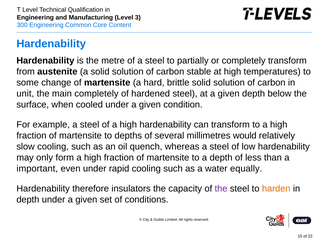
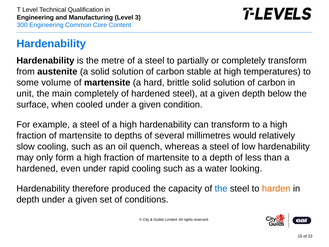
change: change -> volume (56, 82)
important: important -> hardened (37, 168)
equally: equally -> looking (246, 168)
insulators: insulators -> produced (131, 189)
the colour: purple -> blue (221, 189)
